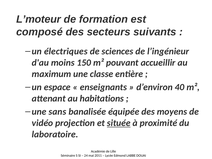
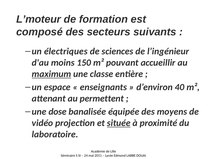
maximum underline: none -> present (51, 74)
habitations: habitations -> permettent (102, 98)
sans: sans -> dose (58, 112)
